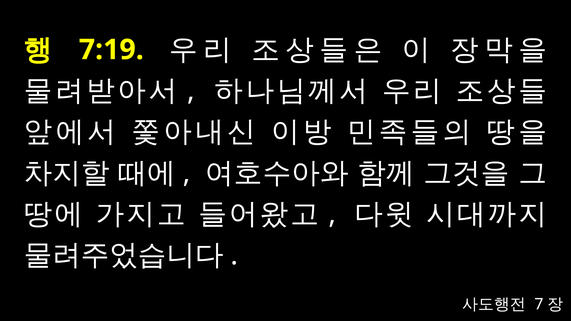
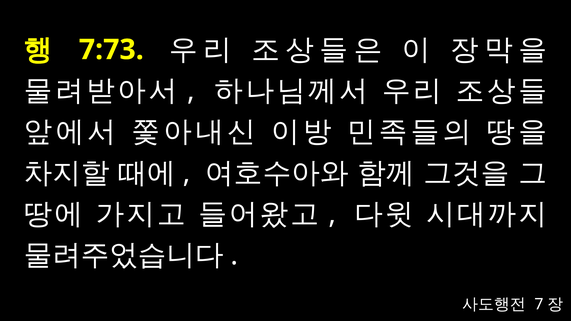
7:19: 7:19 -> 7:73 (111, 50)
